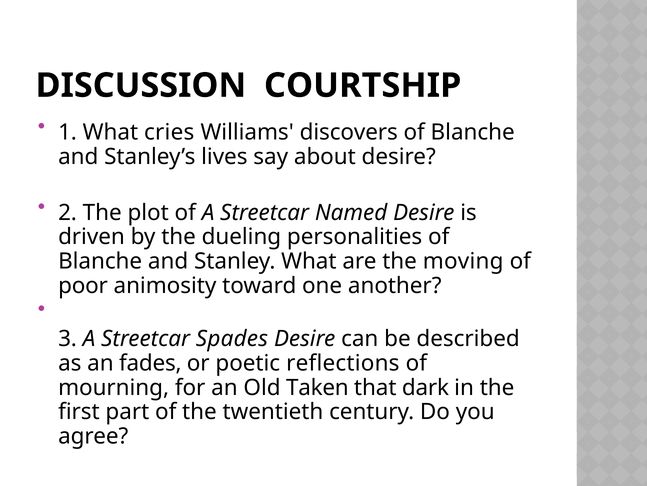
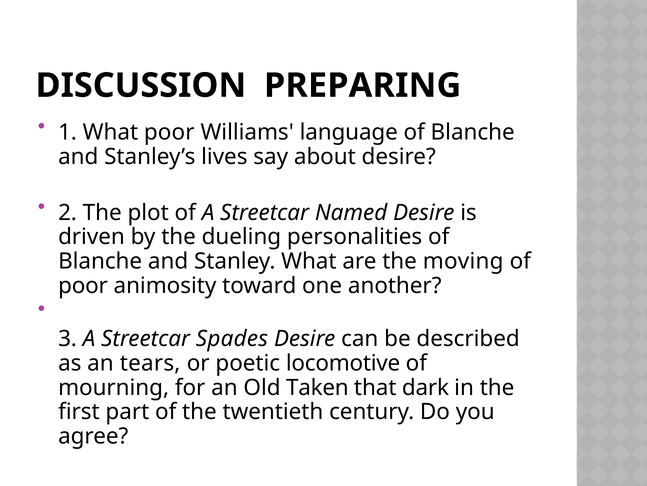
COURTSHIP: COURTSHIP -> PREPARING (363, 85)
What cries: cries -> poor (169, 132)
discovers: discovers -> language (349, 132)
fades: fades -> tears (150, 363)
reflections: reflections -> locomotive (343, 363)
